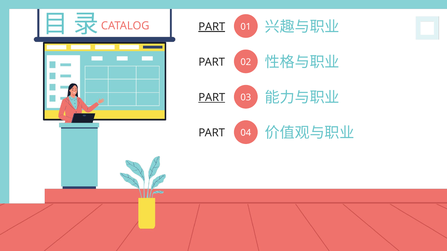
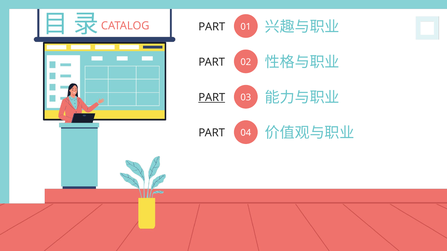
PART underline: present -> none (212, 27)
